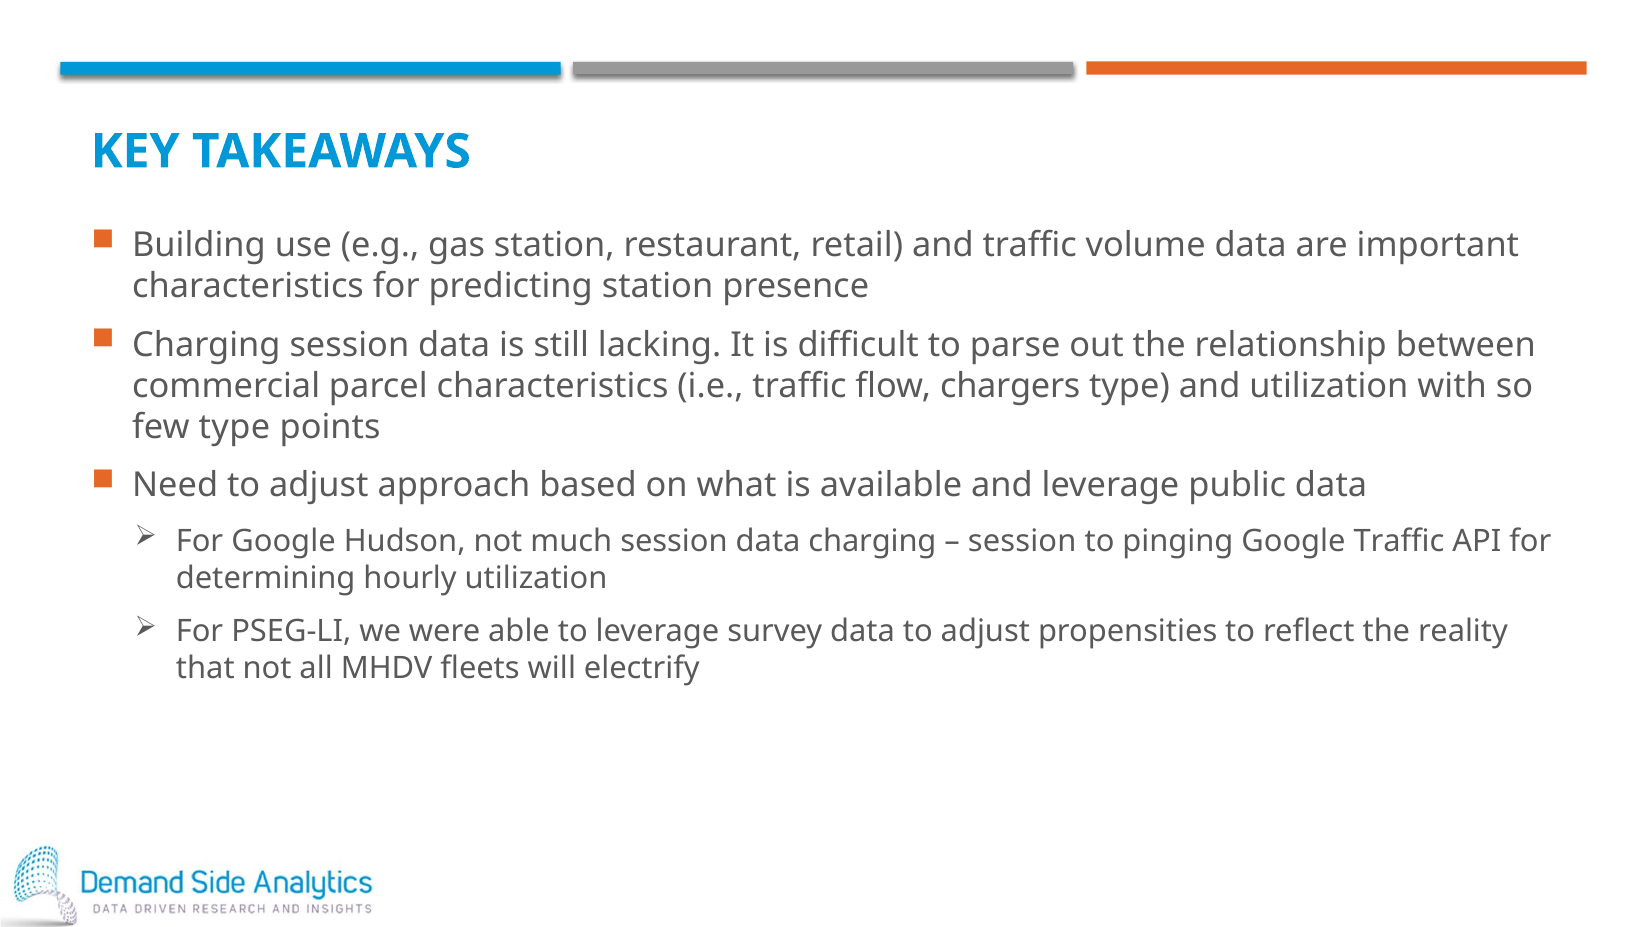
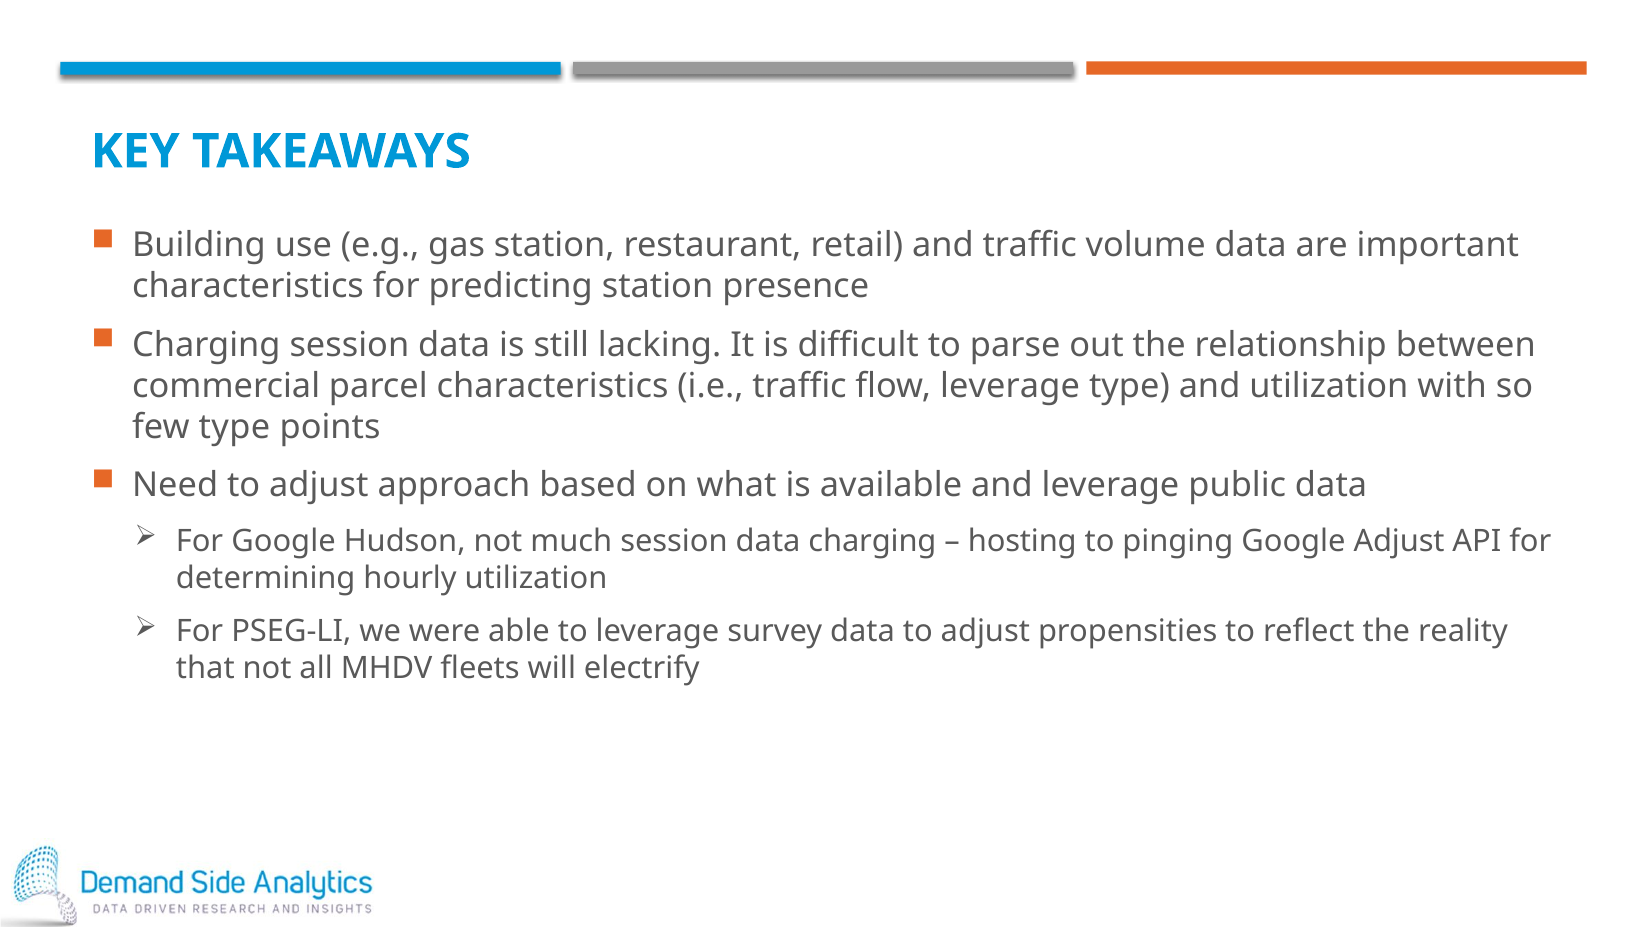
flow chargers: chargers -> leverage (1010, 386)
session: session -> hosting (1022, 541)
Google Traffic: Traffic -> Adjust (1399, 541)
